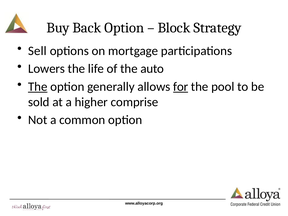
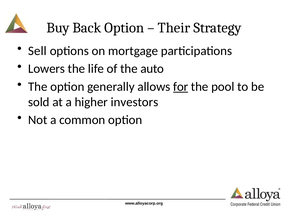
Block: Block -> Their (174, 28)
The underline: present -> none (38, 87)
comprise: comprise -> investors (135, 102)
